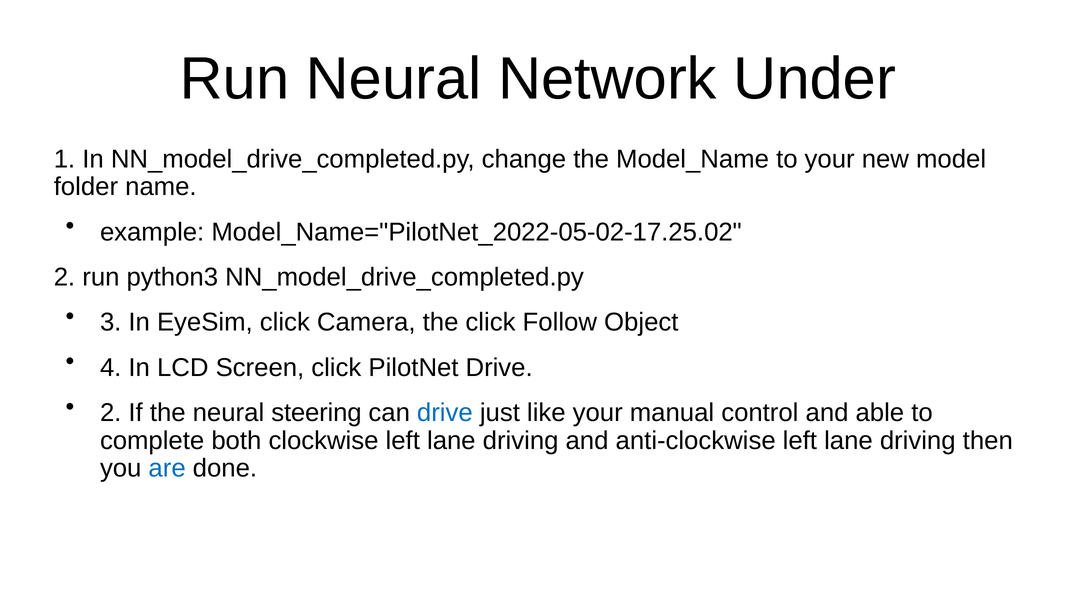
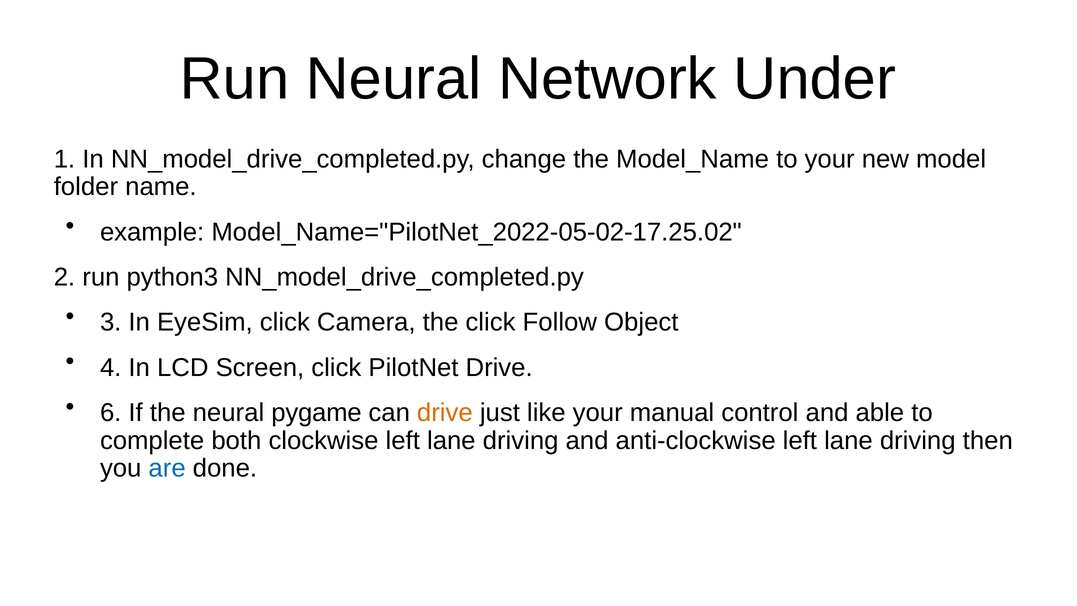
2: 2 -> 6 (111, 413)
steering: steering -> pygame (316, 413)
drive colour: blue -> orange (445, 413)
